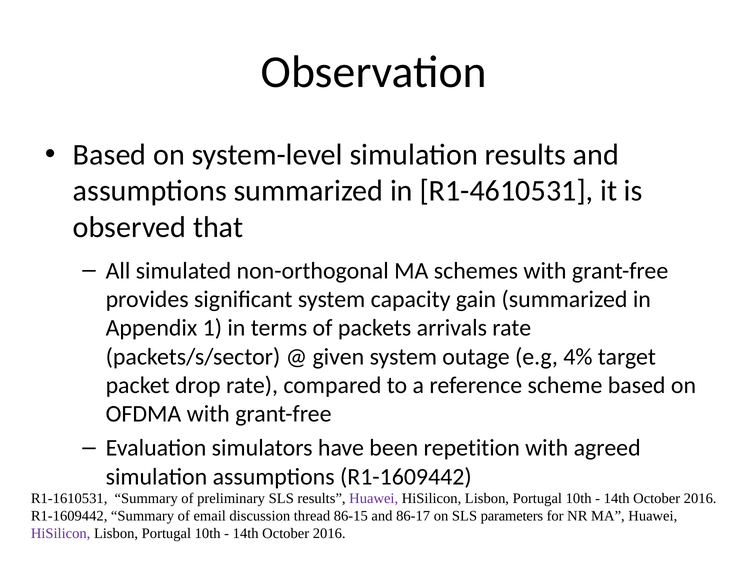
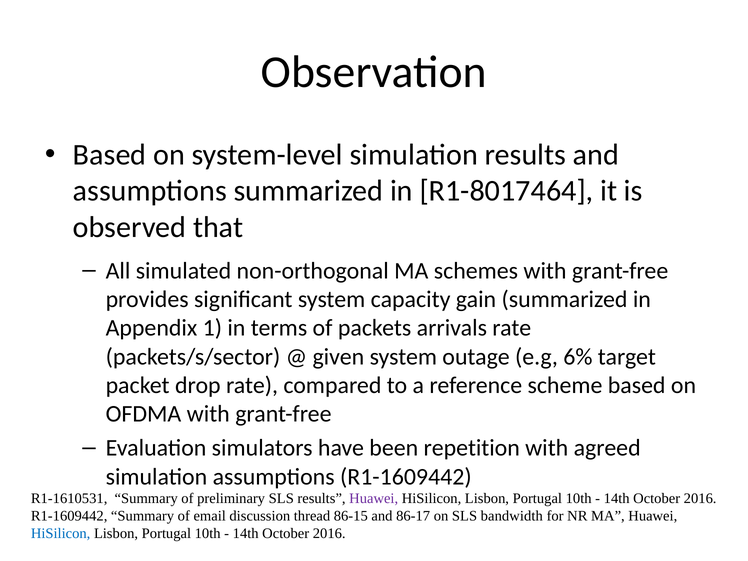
R1-4610531: R1-4610531 -> R1-8017464 (506, 191)
4%: 4% -> 6% (578, 357)
parameters: parameters -> bandwidth (512, 516)
HiSilicon colour: purple -> blue (61, 533)
